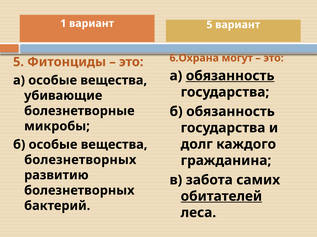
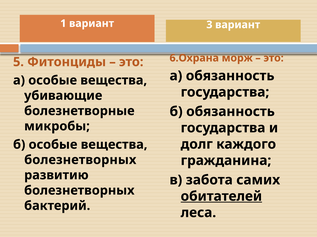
вариант 5: 5 -> 3 (209, 25)
могут: могут -> морж (237, 58)
обязанность underline: present -> none (230, 76)
